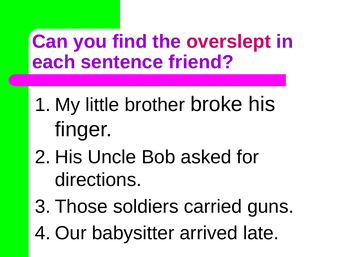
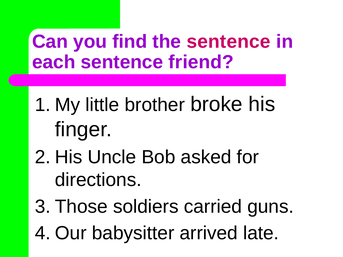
the overslept: overslept -> sentence (229, 42)
